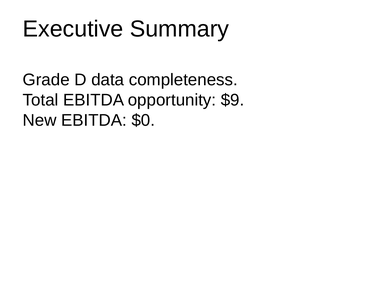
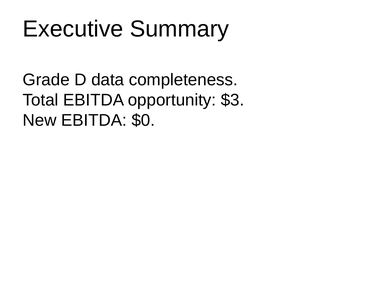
$9: $9 -> $3 (233, 100)
